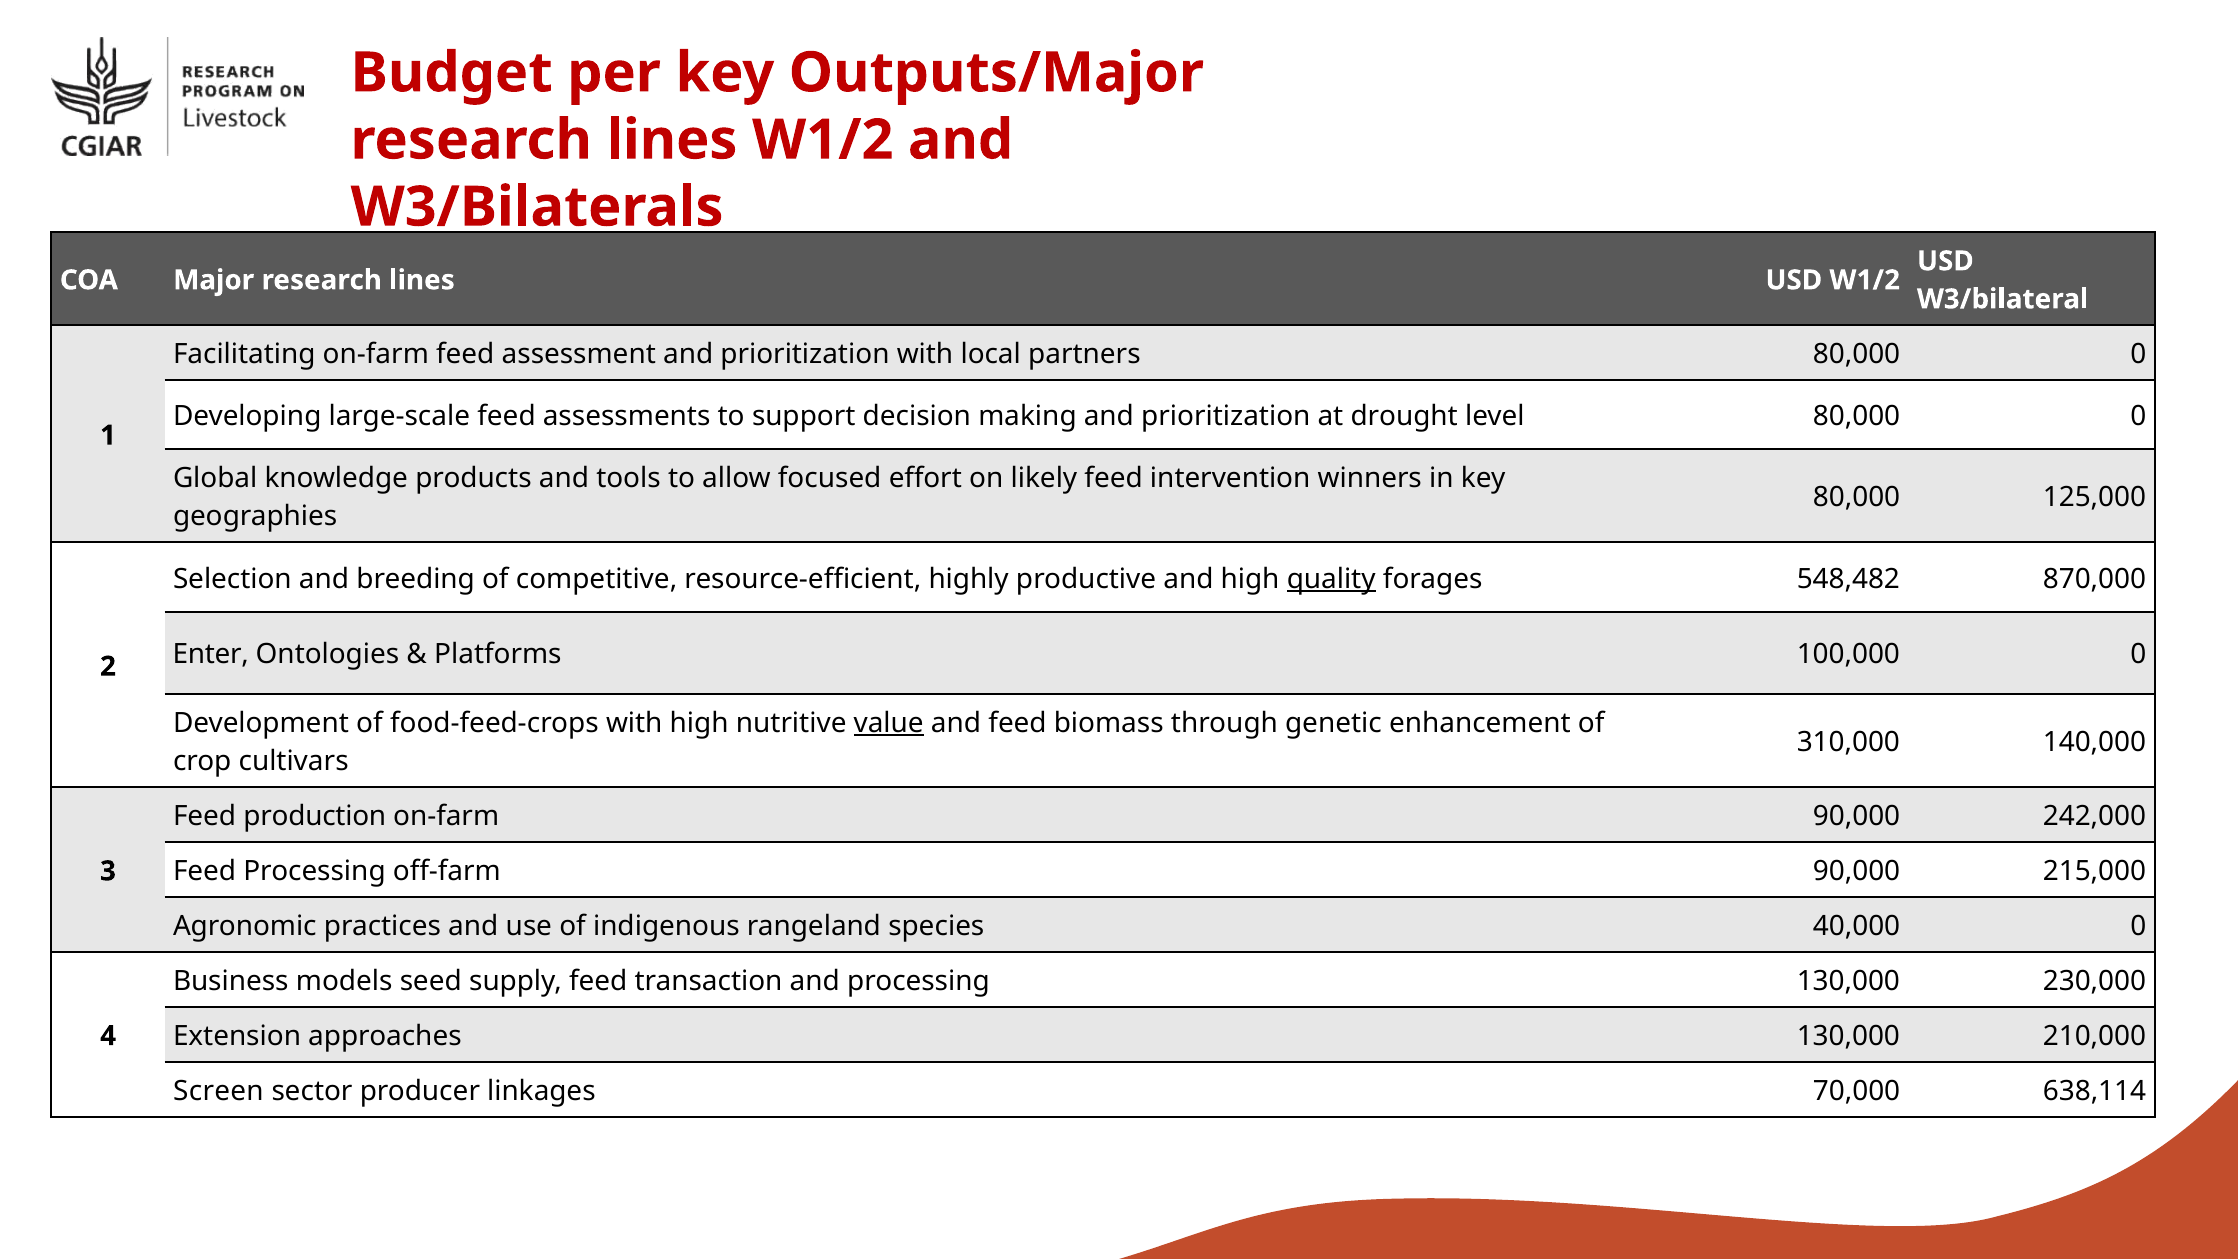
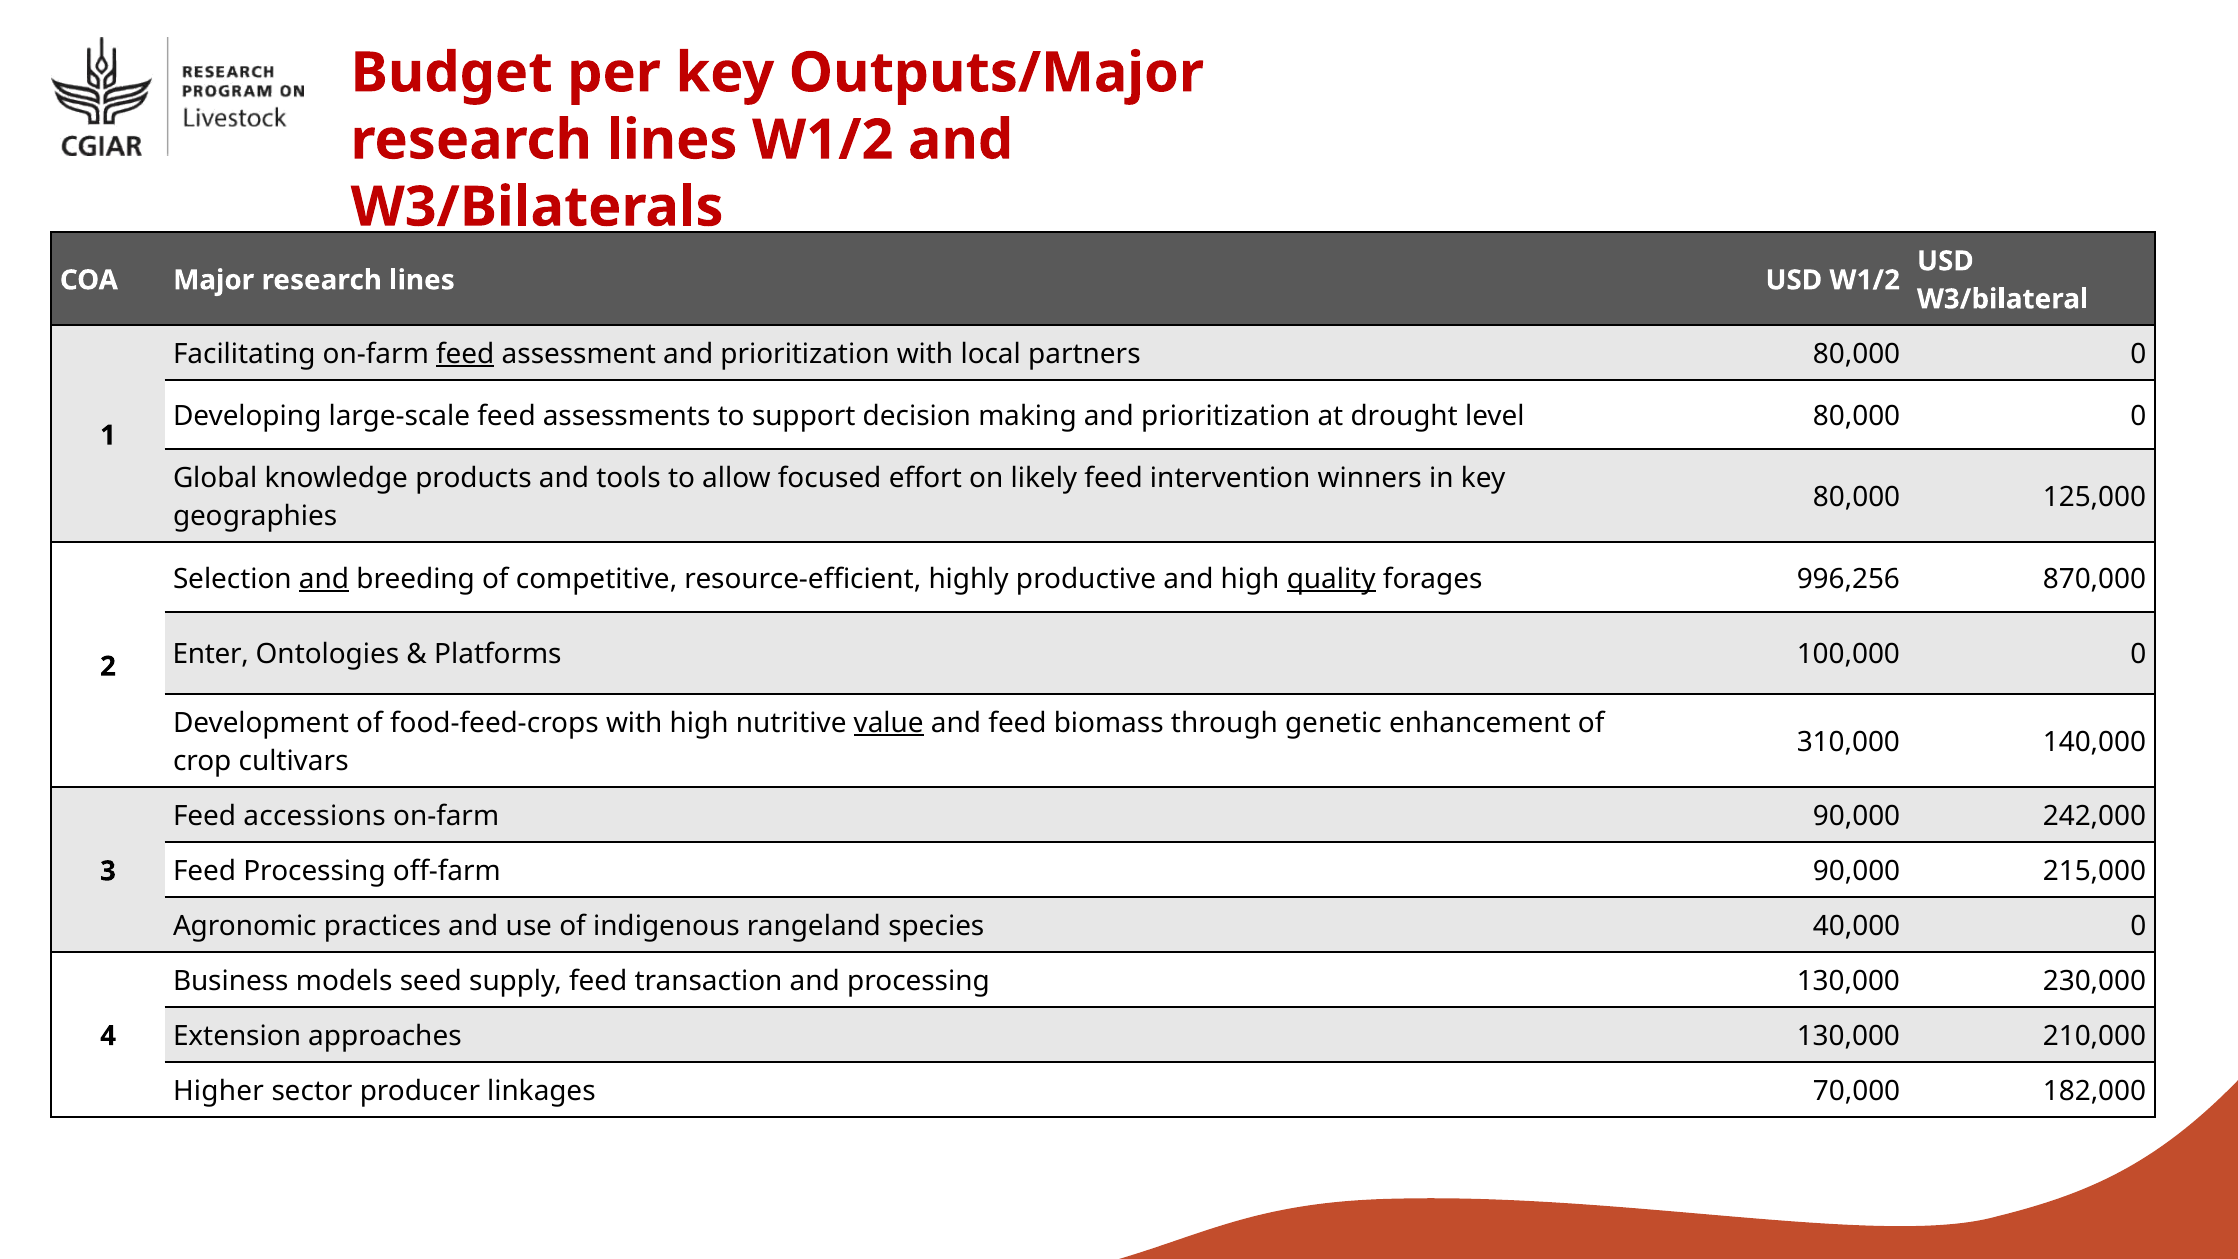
feed underline: none -> present (465, 354)
and underline: none -> present (324, 579)
548,482: 548,482 -> 996,256 (1848, 579)
production: production -> accessions (315, 816)
Screen: Screen -> Higher (218, 1091)
638,114: 638,114 -> 182,000 (2095, 1091)
